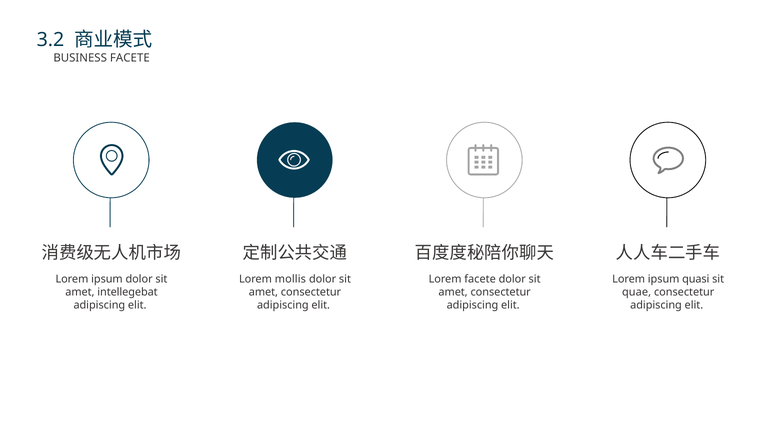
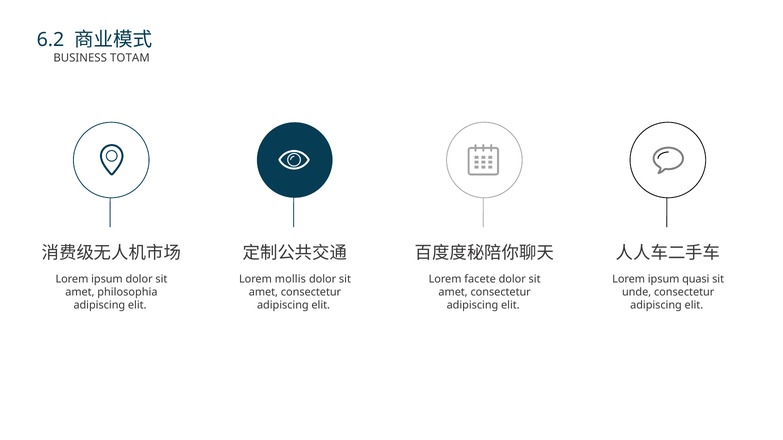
3.2: 3.2 -> 6.2 (50, 40)
BUSINESS FACETE: FACETE -> TOTAM (130, 58)
intellegebat: intellegebat -> philosophia (127, 292)
quae: quae -> unde (637, 292)
